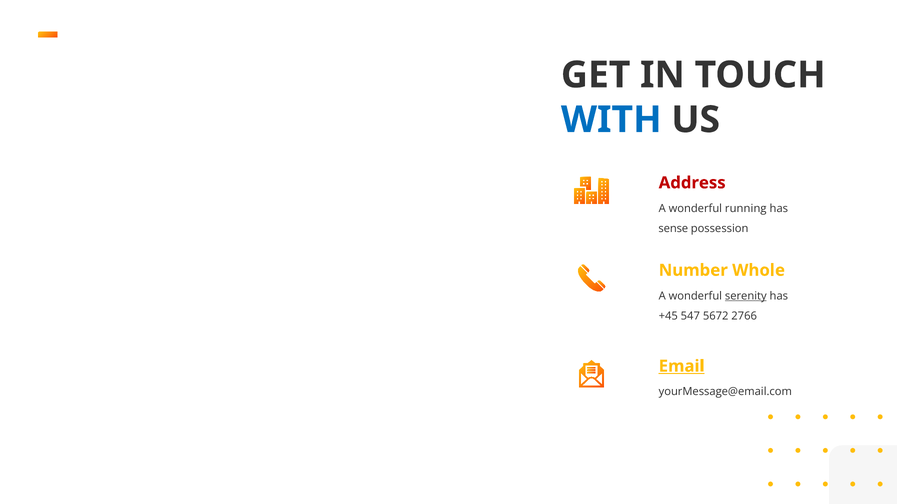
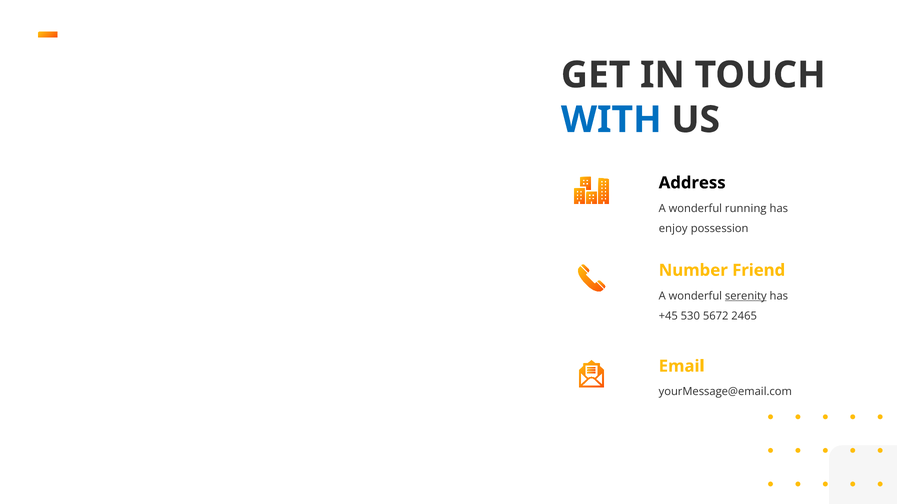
Address colour: red -> black (692, 183)
sense: sense -> enjoy (673, 229)
Whole: Whole -> Friend (759, 271)
547: 547 -> 530 (690, 316)
2766: 2766 -> 2465 (744, 316)
Email underline: present -> none (682, 367)
